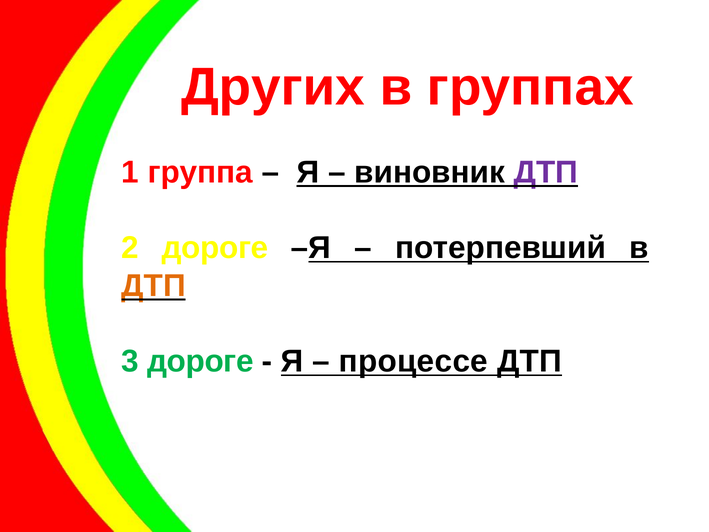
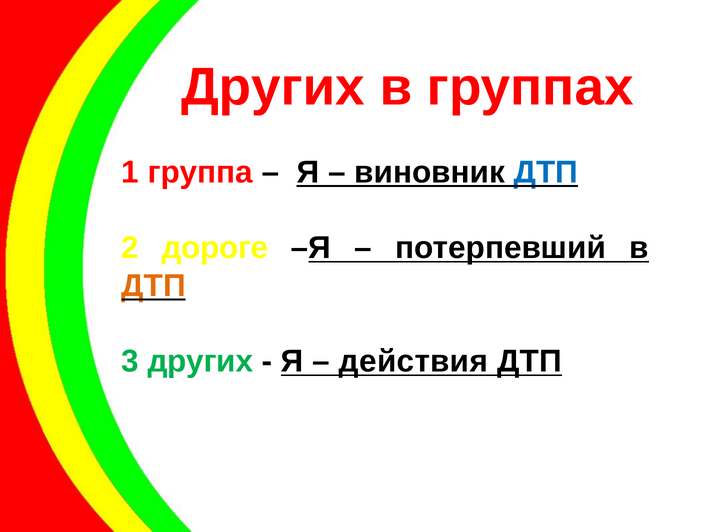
ДТП colour: purple -> blue (546, 172)
3 дороге: дороге -> других (200, 361)
процессе: процессе -> действия (413, 361)
